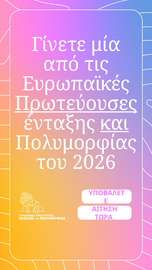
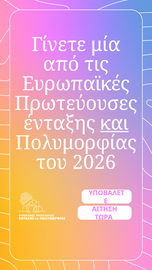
Πρωτεύουσες underline: present -> none (76, 104)
